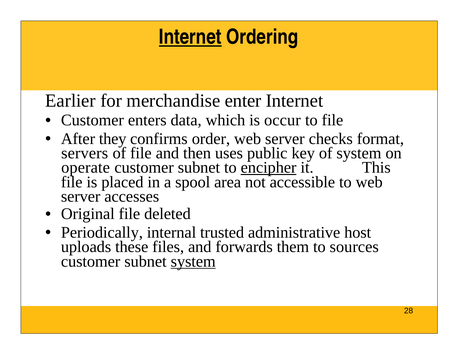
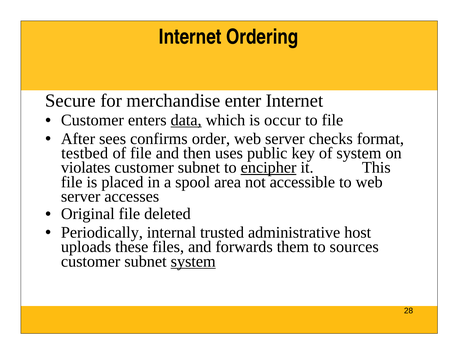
Internet underline: present -> none (190, 37)
Earlier: Earlier -> Secure (71, 101)
data underline: none -> present (186, 120)
they: they -> sees (113, 139)
servers: servers -> testbed (85, 153)
operate: operate -> violates (86, 167)
